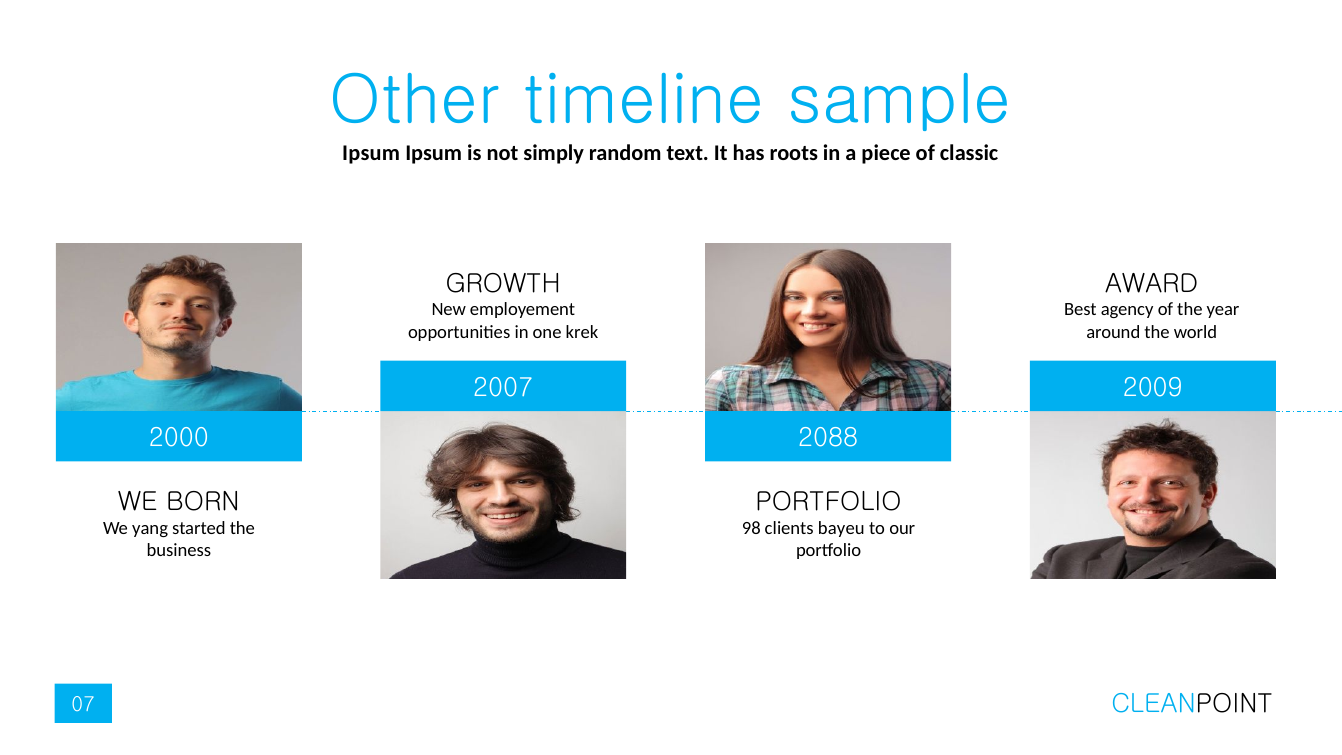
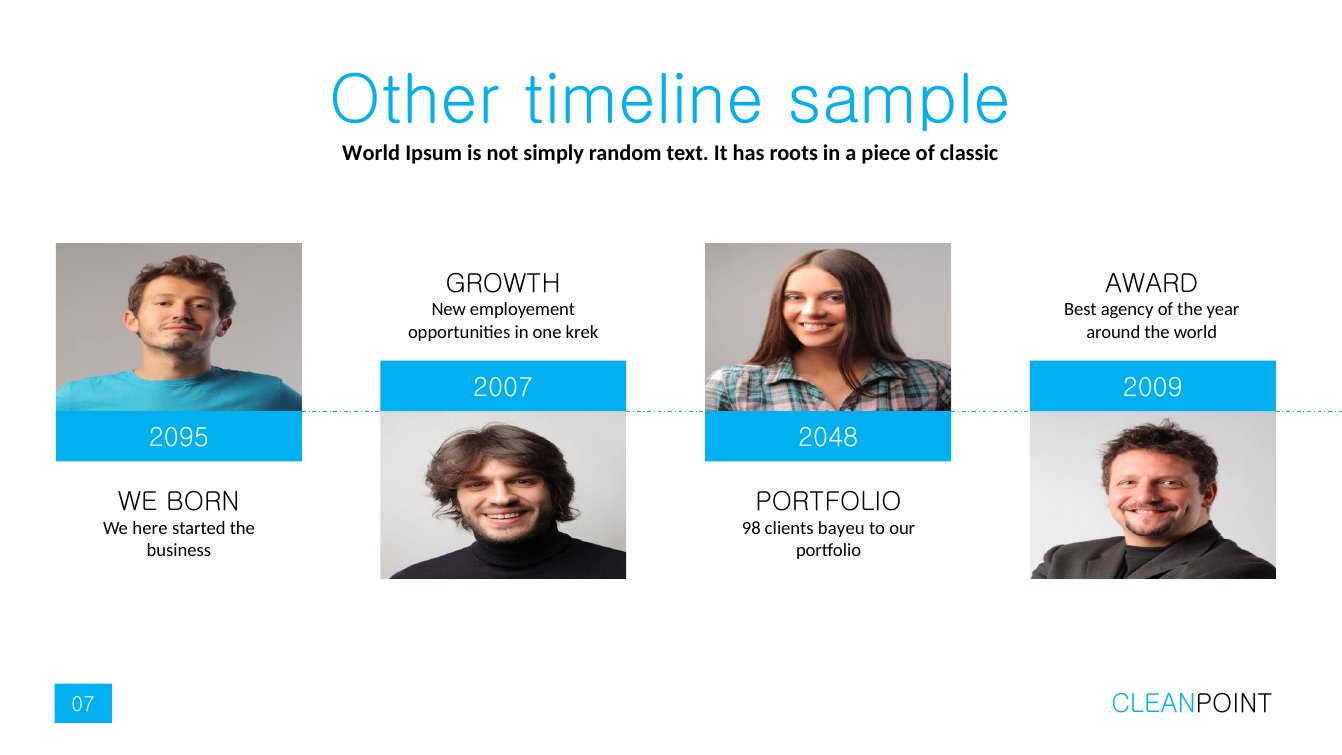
Ipsum: Ipsum -> World (371, 153)
2000: 2000 -> 2095 (179, 438)
2088: 2088 -> 2048 (828, 438)
yang: yang -> here (150, 528)
